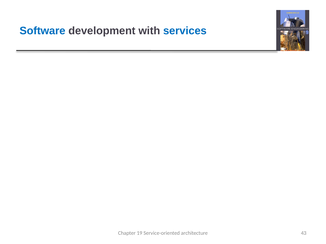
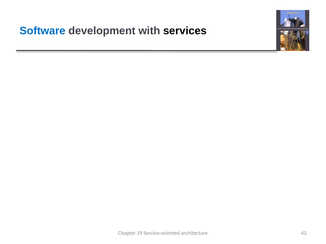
services colour: blue -> black (185, 31)
